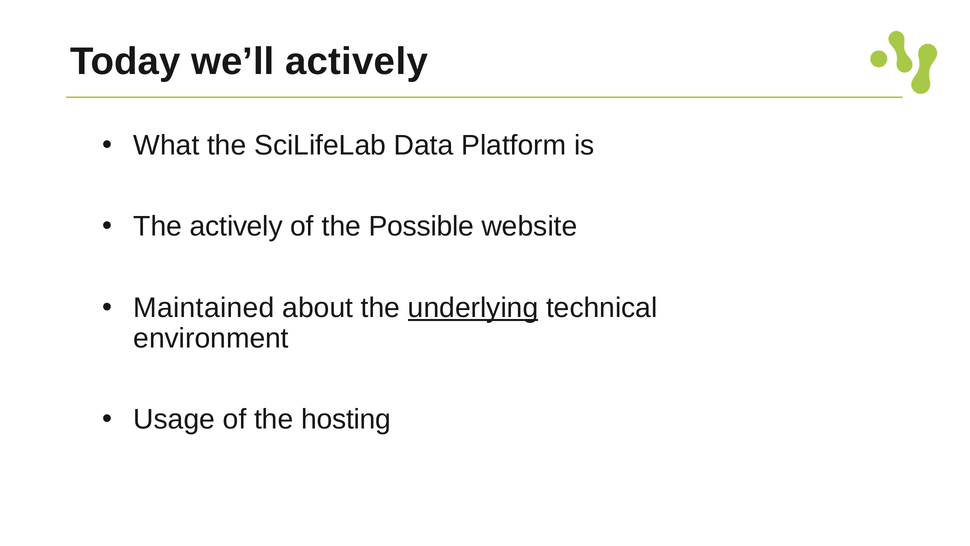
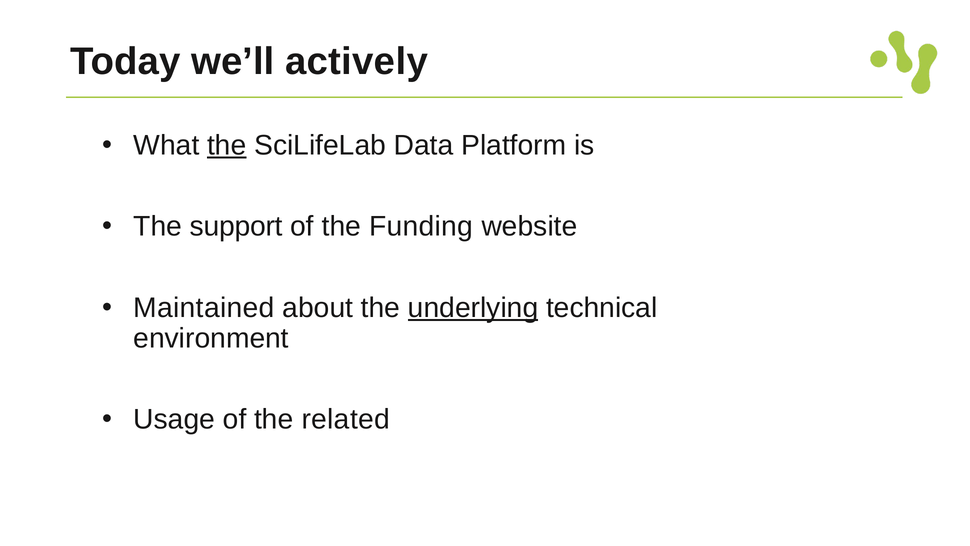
the underline: none -> present (227, 145)
The actively: actively -> support (236, 226)
Possible: Possible -> Funding (421, 226)
hosting: hosting -> related (346, 419)
